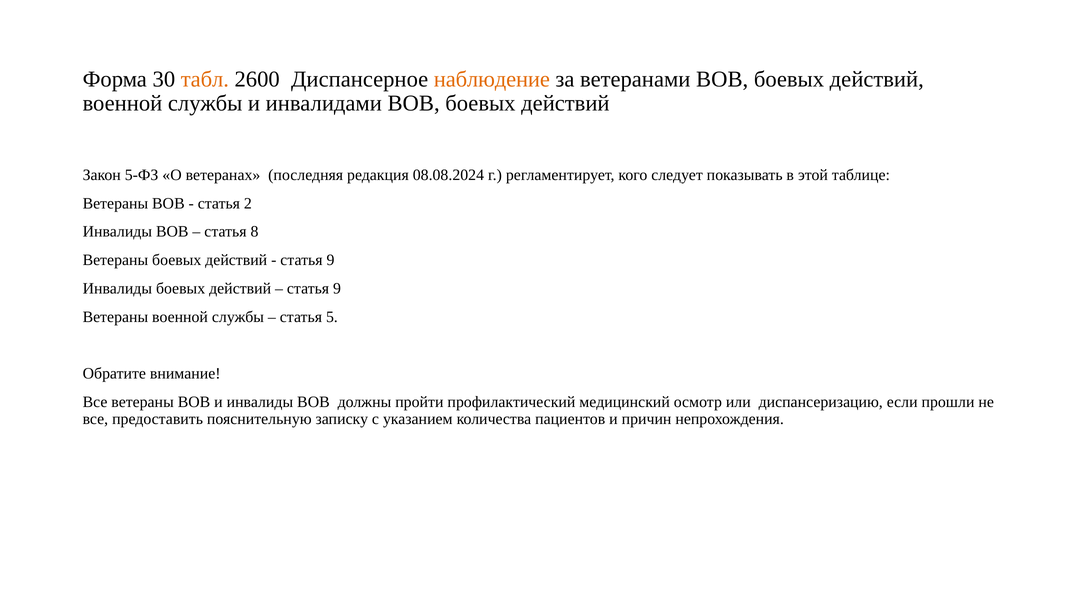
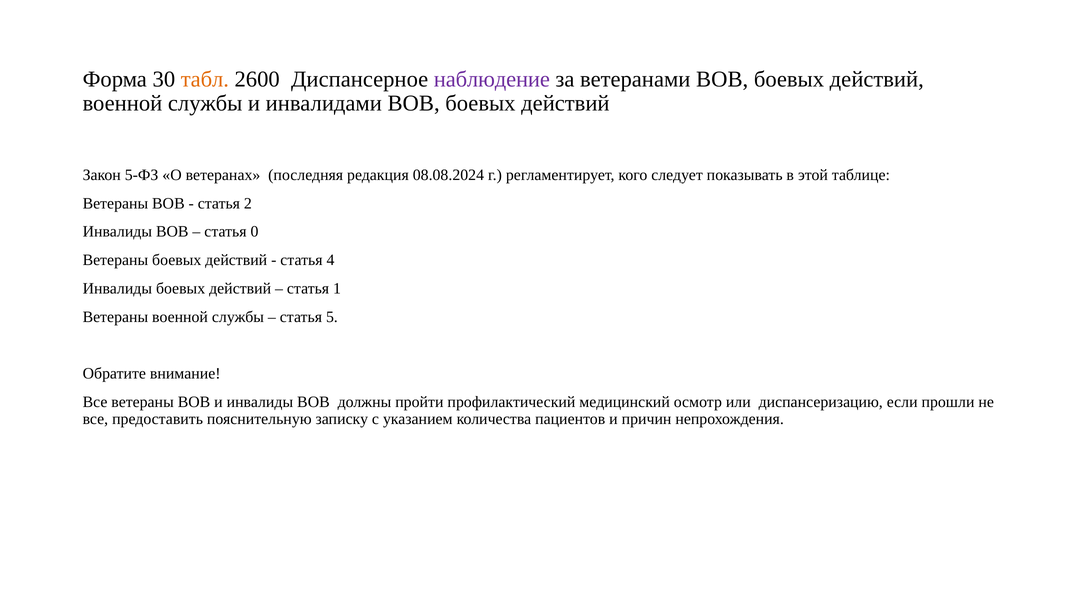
наблюдение colour: orange -> purple (492, 79)
8: 8 -> 0 (254, 232)
9: 9 -> 4 (330, 260)
9: 9 -> 1 (337, 288)
